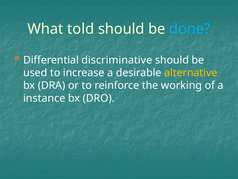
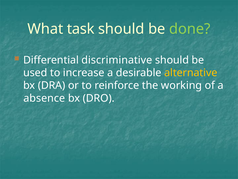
told: told -> task (81, 29)
done colour: light blue -> light green (190, 29)
instance: instance -> absence (44, 98)
